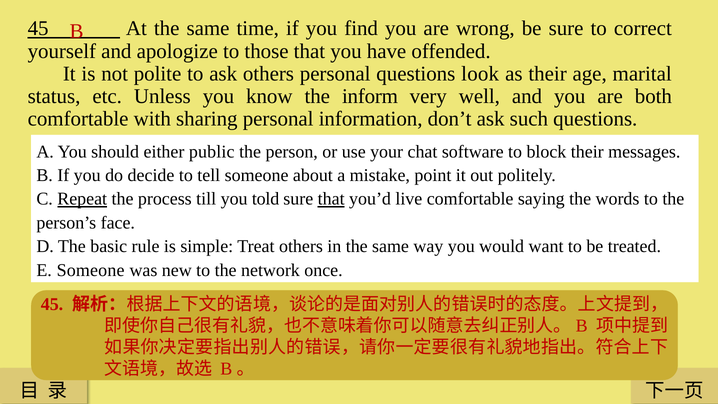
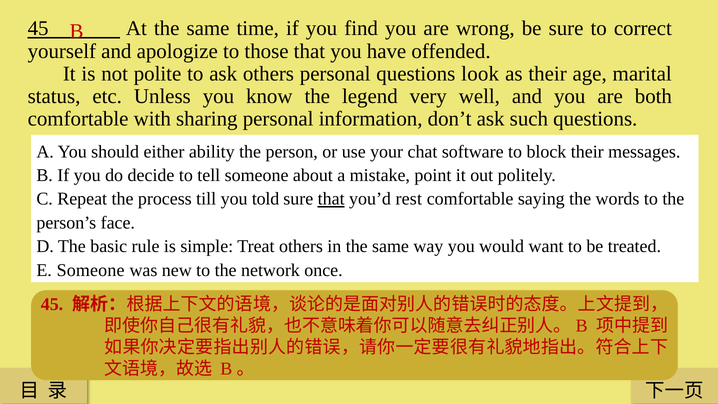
inform: inform -> legend (370, 96)
public: public -> ability (212, 152)
Repeat underline: present -> none (82, 199)
live: live -> rest (409, 199)
